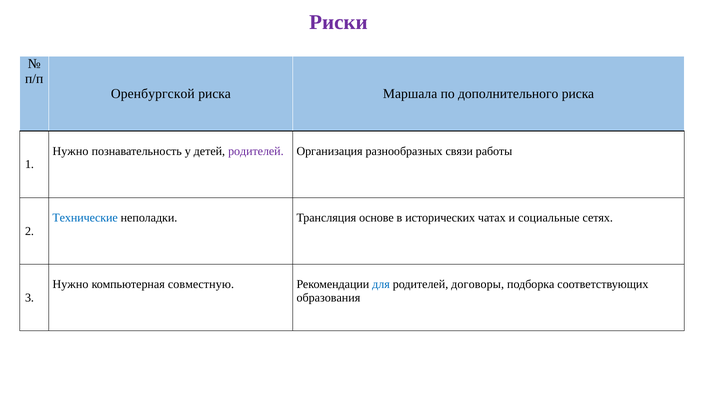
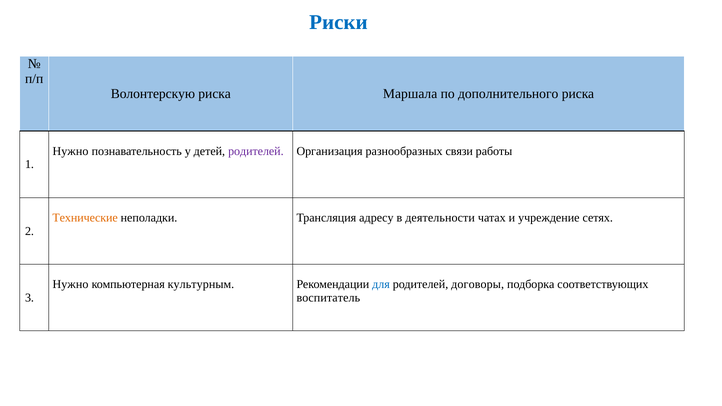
Риски colour: purple -> blue (338, 22)
Оренбургской: Оренбургской -> Волонтерскую (153, 94)
Технические colour: blue -> orange (85, 218)
основе: основе -> адресу (376, 218)
исторических: исторических -> деятельности (440, 218)
социальные: социальные -> учреждение (549, 218)
совместную: совместную -> культурным (201, 284)
образования: образования -> воспитатель (328, 298)
